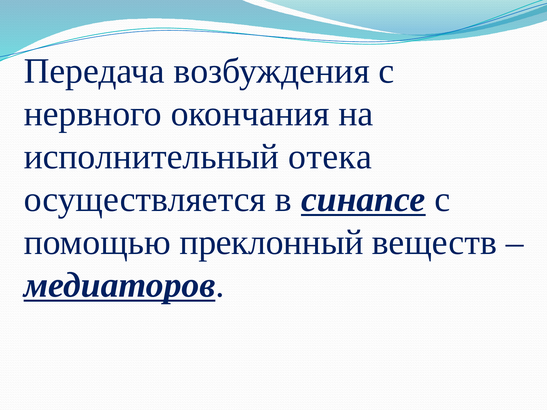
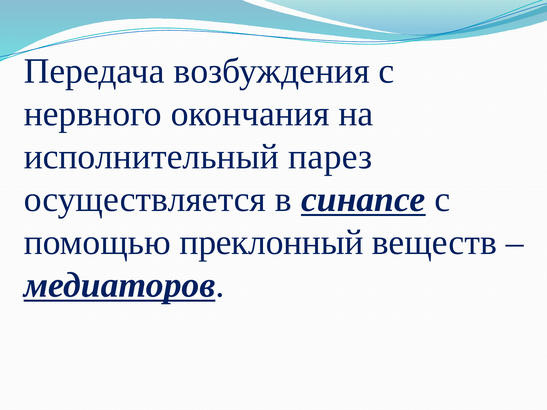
отека: отека -> парез (330, 157)
